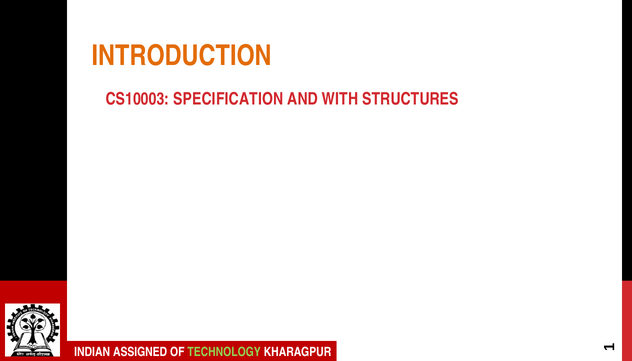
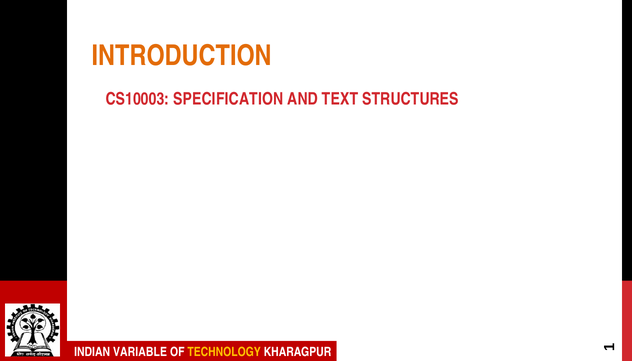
WITH: WITH -> TEXT (340, 99)
ASSIGNED: ASSIGNED -> VARIABLE (140, 352)
TECHNOLOGY colour: light green -> yellow (224, 352)
